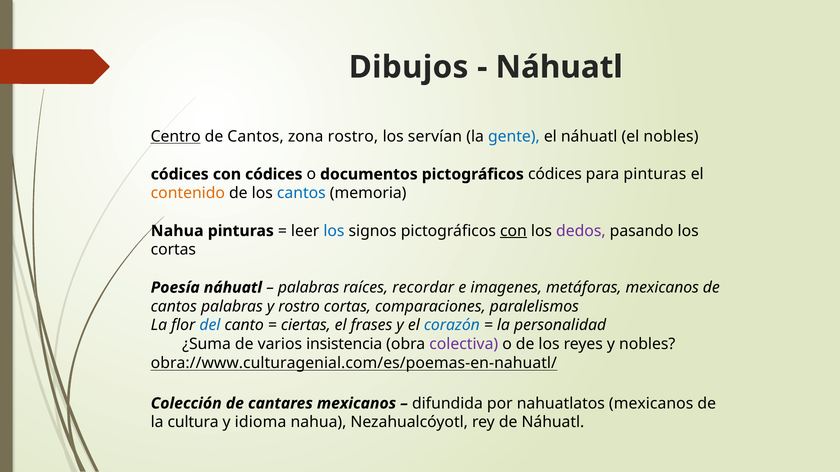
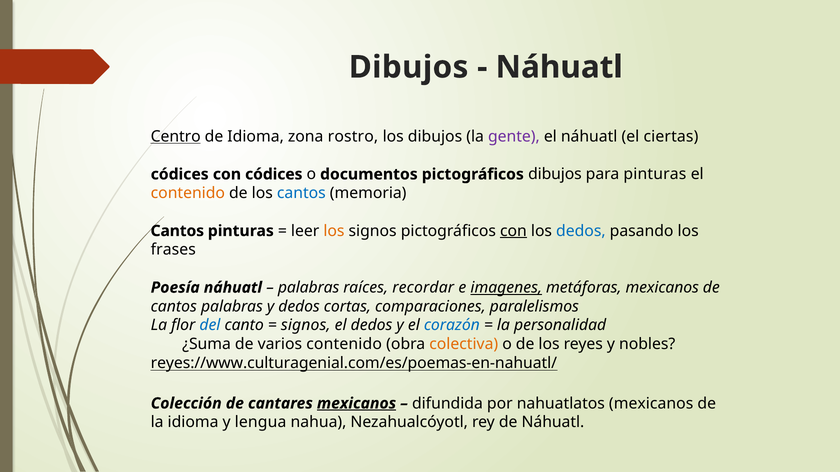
Cantos: Cantos -> Idioma (256, 137)
los servían: servían -> dibujos (435, 137)
gente colour: blue -> purple (514, 137)
el nobles: nobles -> ciertas (671, 137)
pictográficos códices: códices -> dibujos (555, 174)
Nahua: Nahua -> Cantos (177, 231)
los colour: blue -> orange (334, 231)
dedos colour: purple -> blue (581, 231)
cortas: cortas -> frases (173, 250)
imagenes underline: none -> present (506, 288)
y rostro: rostro -> dedos (299, 307)
ciertas: ciertas -> signos (306, 326)
el frases: frases -> dedos (372, 326)
varios insistencia: insistencia -> contenido (344, 345)
colectiva colour: purple -> orange (464, 345)
obra://www.culturagenial.com/es/poemas-en-nahuatl/: obra://www.culturagenial.com/es/poemas-en-nahuatl/ -> reyes://www.culturagenial.com/es/poemas-en-nahuatl/ (354, 363)
mexicanos underline: none -> present (357, 404)
la cultura: cultura -> idioma (193, 423)
idioma: idioma -> lengua (261, 423)
